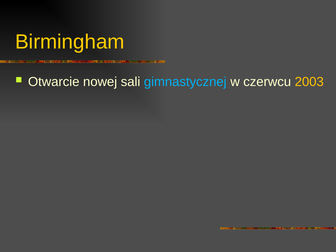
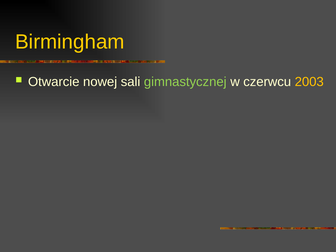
gimnastycznej colour: light blue -> light green (185, 82)
